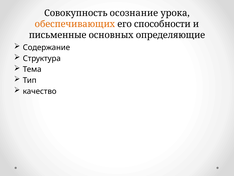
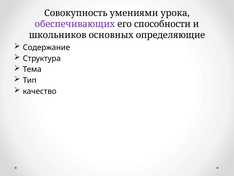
осознание: осознание -> умениями (134, 13)
обеспечивающих colour: orange -> purple (75, 24)
письменные: письменные -> школьников (58, 35)
